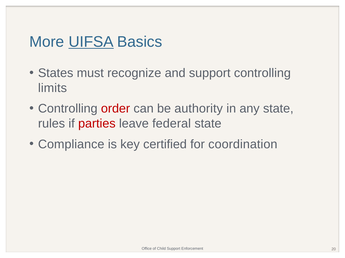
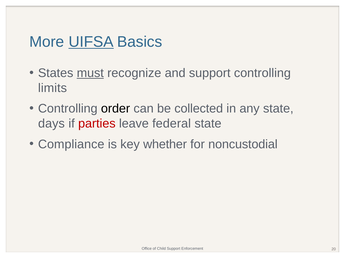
must underline: none -> present (90, 73)
order colour: red -> black (116, 109)
authority: authority -> collected (199, 109)
rules: rules -> days (51, 124)
certified: certified -> whether (165, 145)
coordination: coordination -> noncustodial (243, 145)
